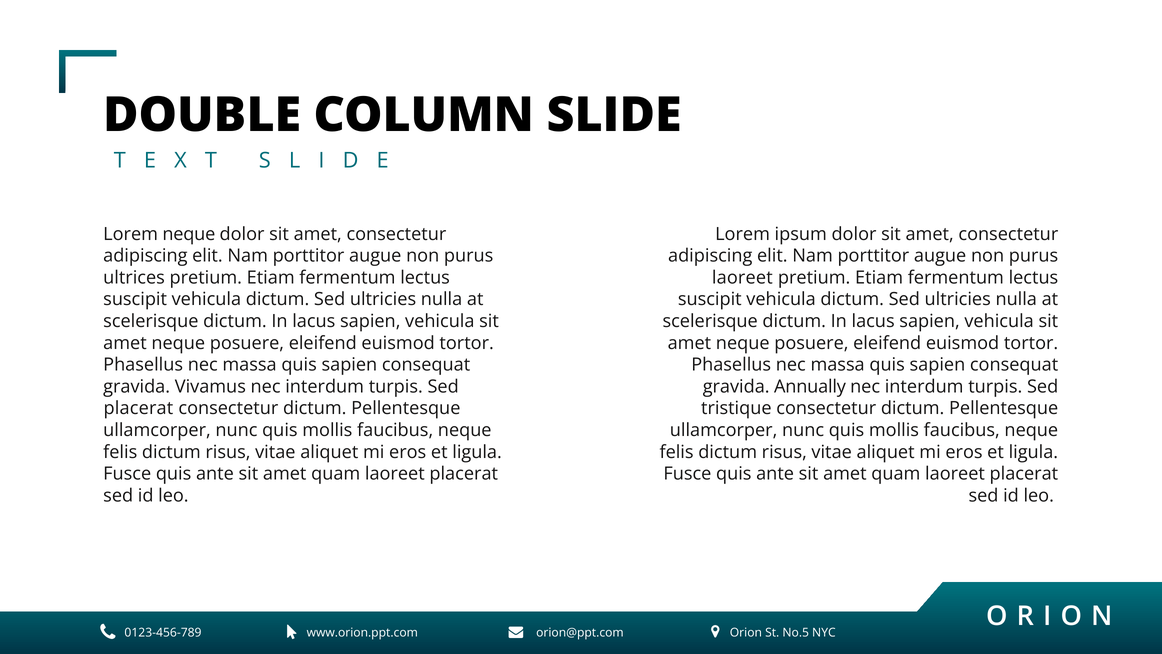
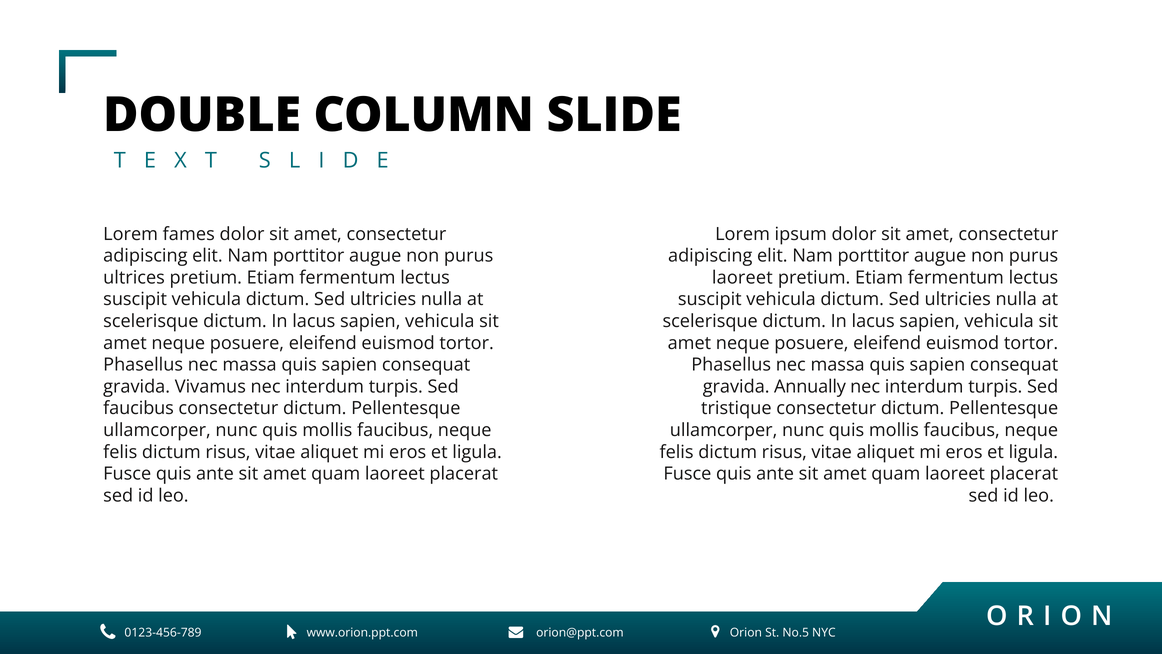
Lorem neque: neque -> fames (189, 234)
placerat: placerat -> faucibus (139, 408)
